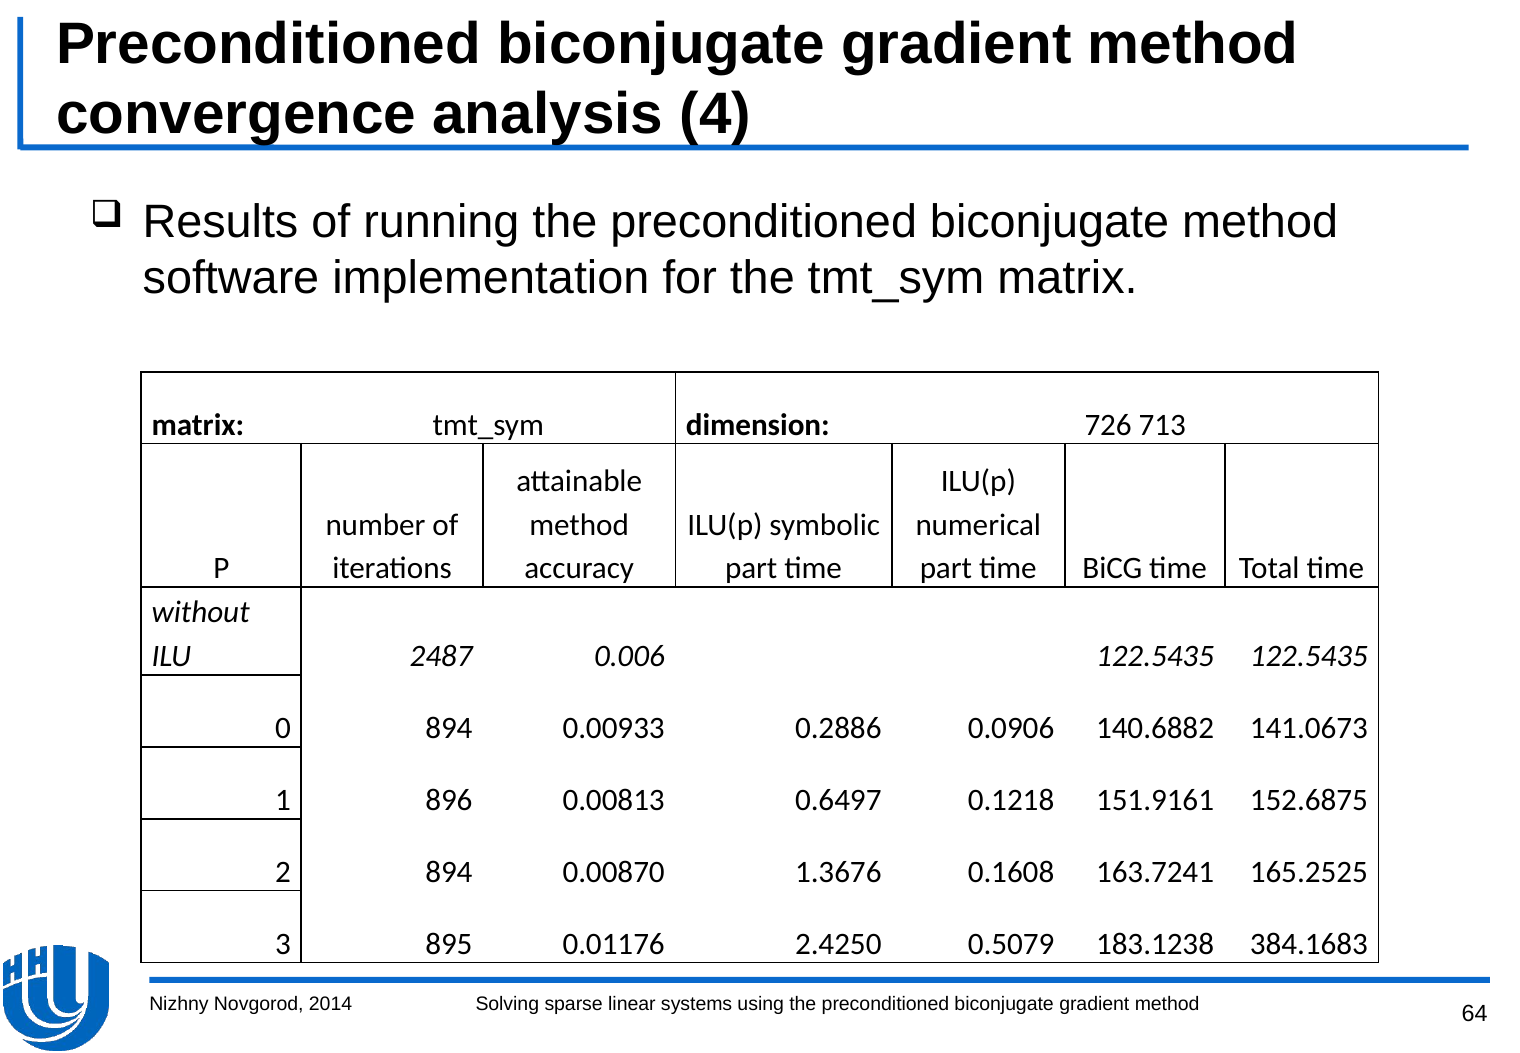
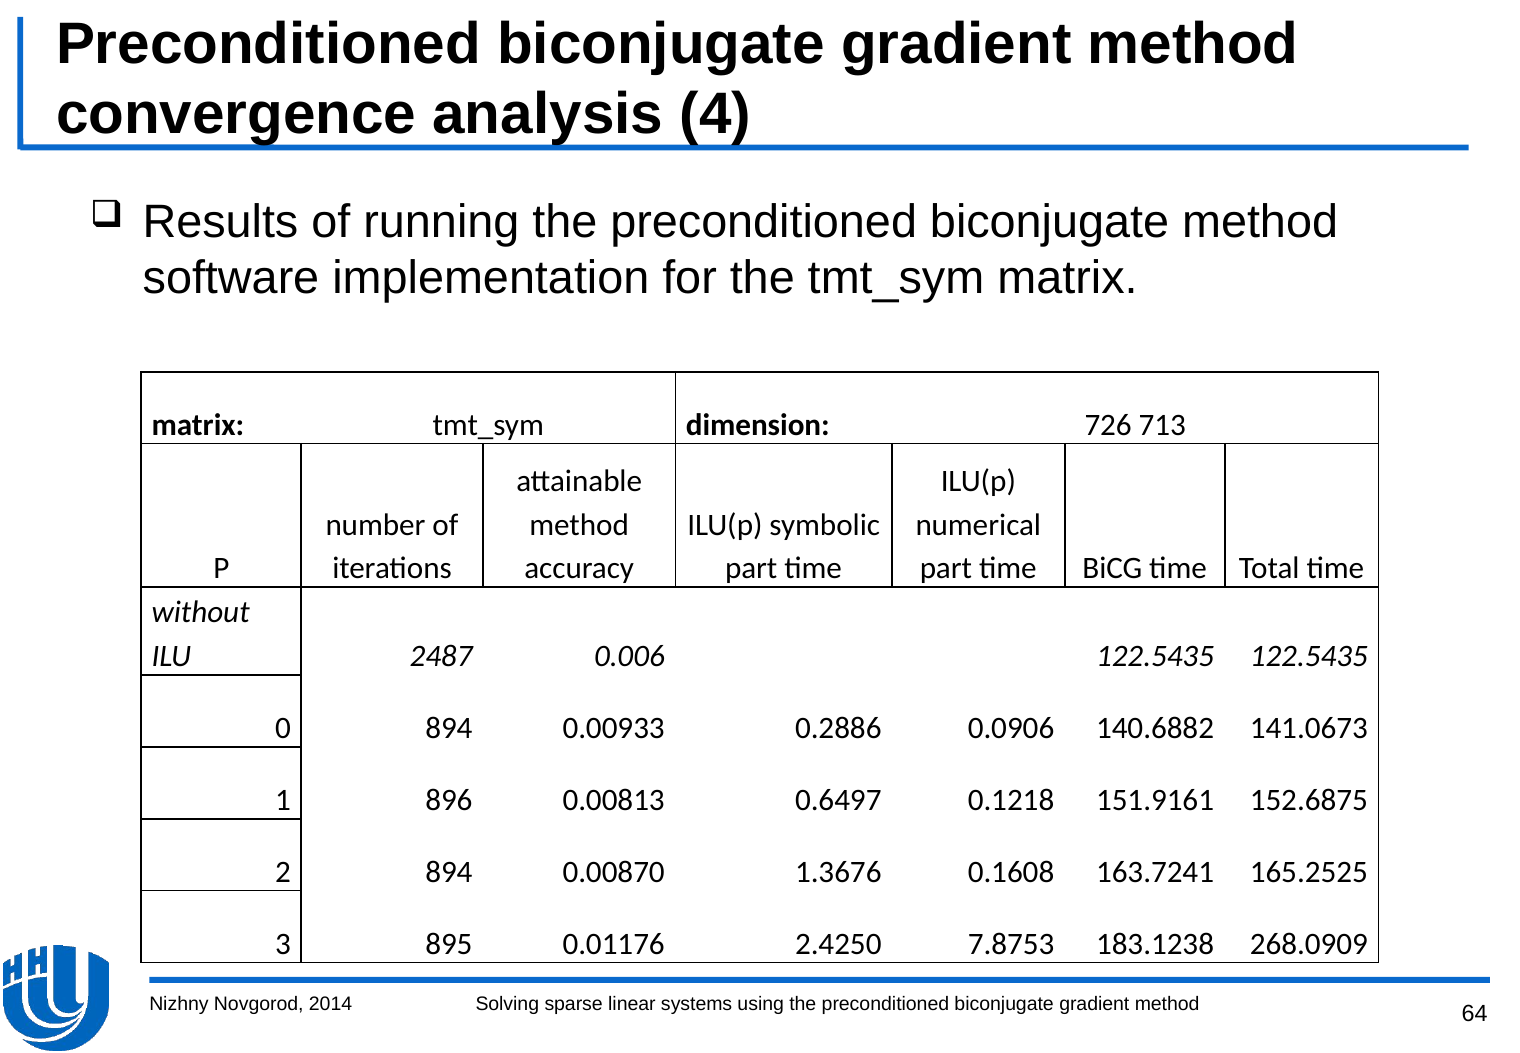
0.5079: 0.5079 -> 7.8753 (1011, 943)
384.1683: 384.1683 -> 268.0909 (1309, 943)
